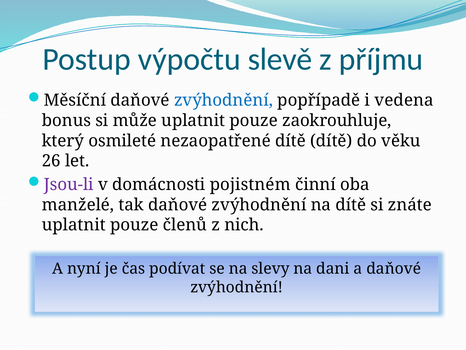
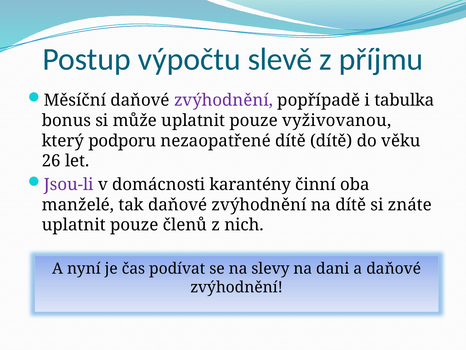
zvýhodnění colour: blue -> purple (224, 100)
vedena: vedena -> tabulka (404, 100)
zaokrouhluje: zaokrouhluje -> vyživovanou (337, 120)
osmileté: osmileté -> podporu (122, 141)
pojistném: pojistném -> karantény (250, 184)
